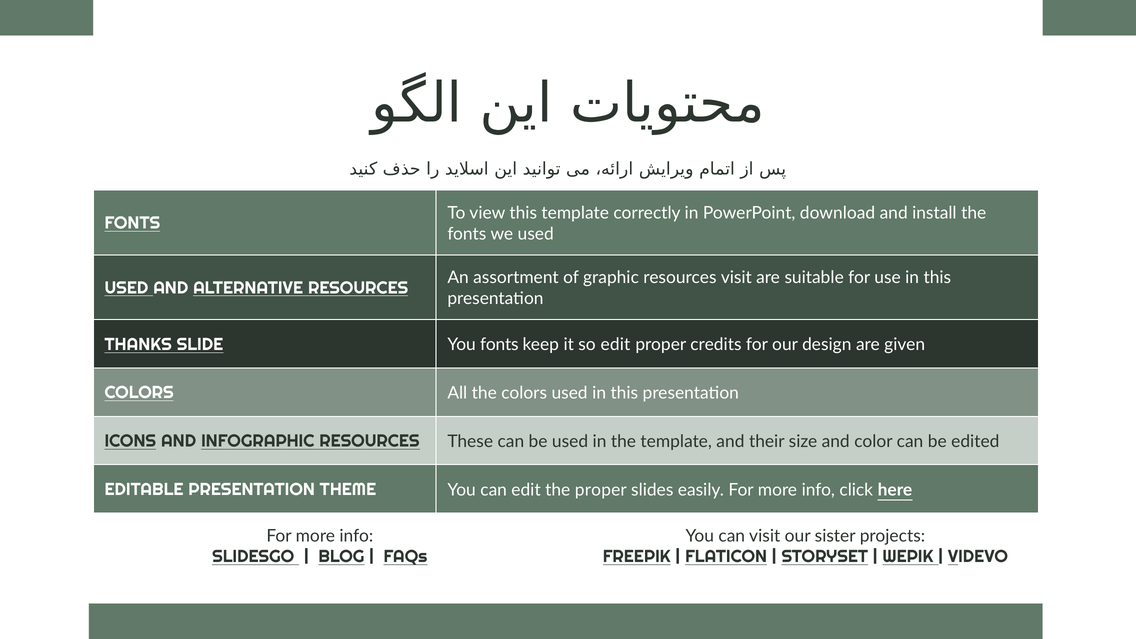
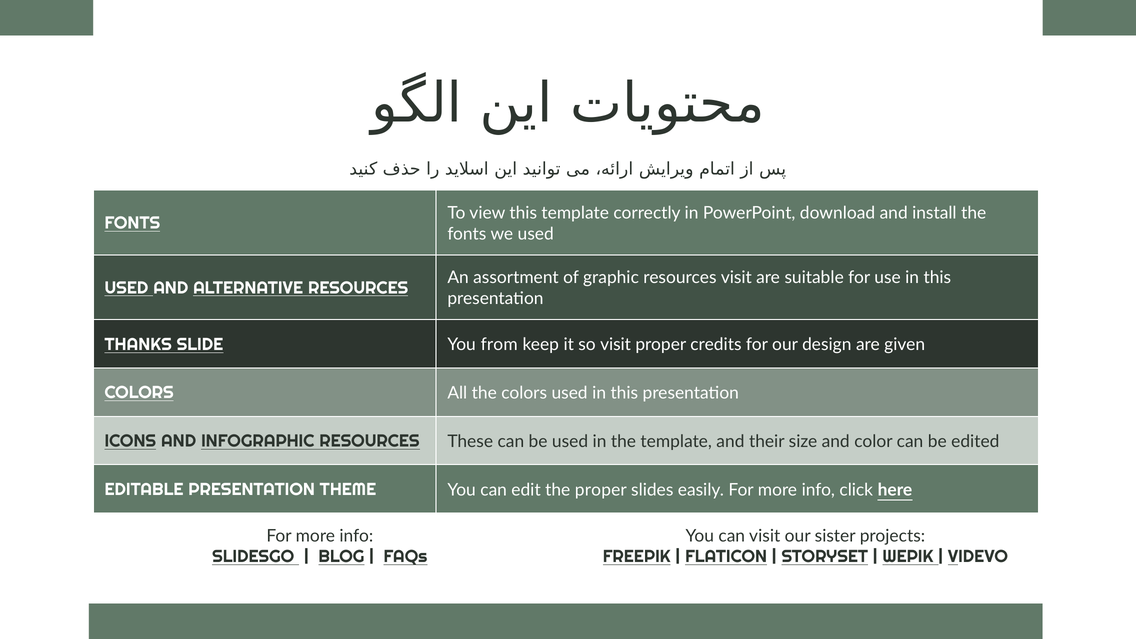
You fonts: fonts -> from (499, 345)
so edit: edit -> visit (616, 345)
